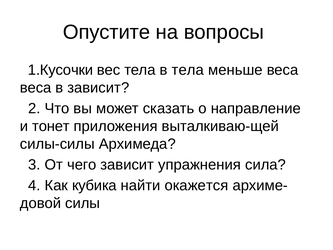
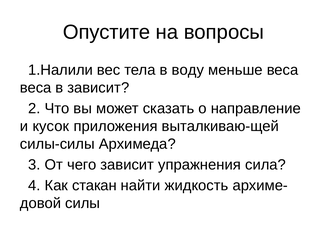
1.Кусочки: 1.Кусочки -> 1.Налили (61, 70)
в тела: тела -> воду (188, 70)
тонет: тонет -> кусок (51, 126)
кубика: кубика -> стакан (94, 185)
окажется: окажется -> жидкость (196, 185)
